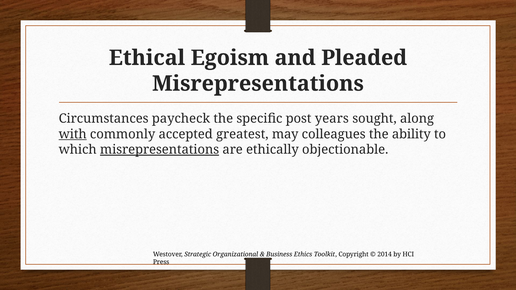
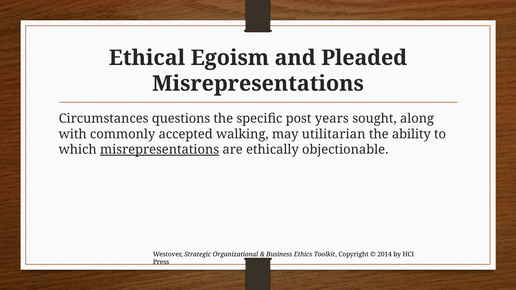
paycheck: paycheck -> questions (181, 119)
with underline: present -> none (73, 134)
greatest: greatest -> walking (242, 134)
colleagues: colleagues -> utilitarian (334, 134)
